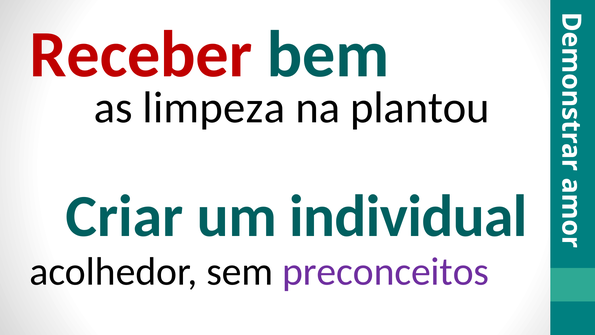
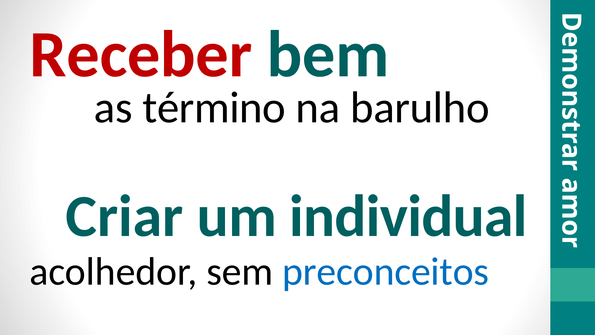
limpeza: limpeza -> término (214, 108)
plantou: plantou -> barulho (420, 108)
preconceitos colour: purple -> blue (386, 272)
